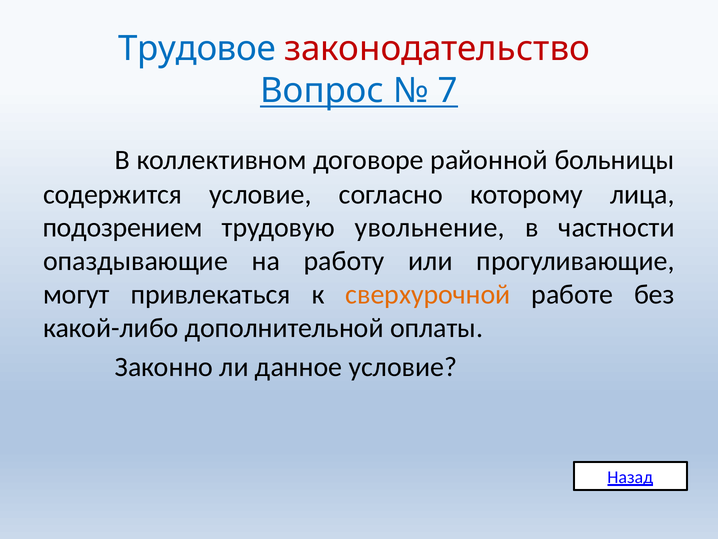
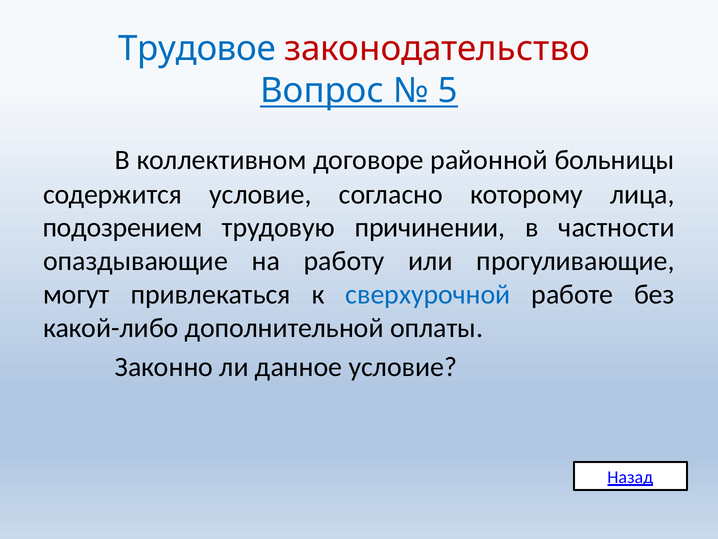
7: 7 -> 5 (448, 90)
увольнение: увольнение -> причинении (430, 228)
сверхурочной colour: orange -> blue (428, 294)
